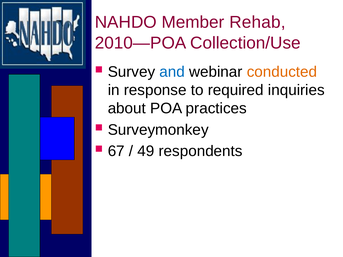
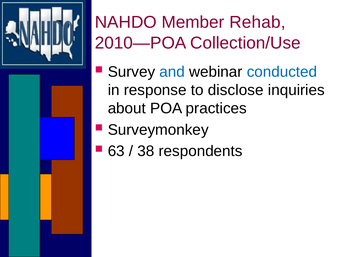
conducted colour: orange -> blue (282, 72)
required: required -> disclose (236, 90)
67: 67 -> 63 (116, 151)
49: 49 -> 38 (146, 151)
